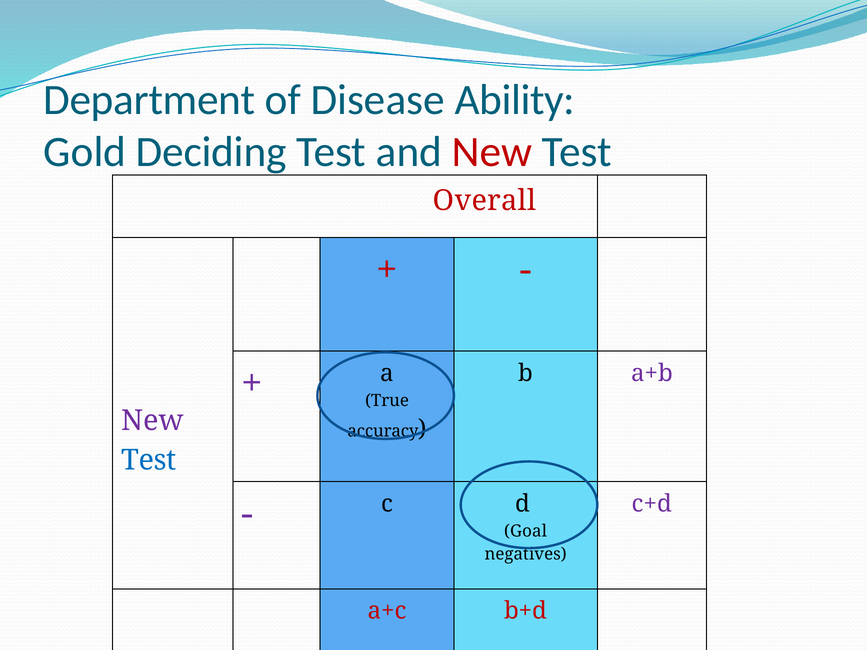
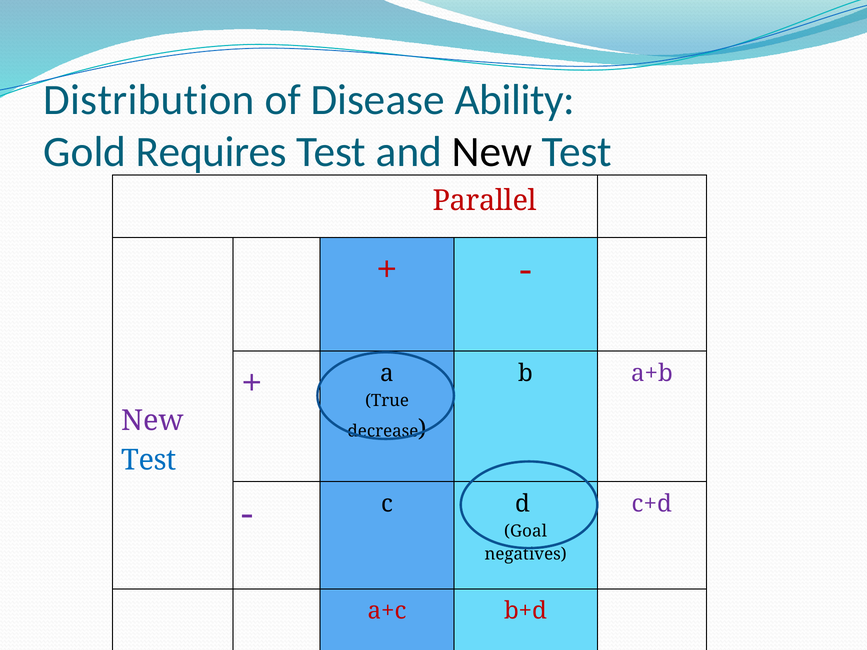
Department: Department -> Distribution (149, 100)
Deciding: Deciding -> Requires (211, 152)
New colour: red -> black (492, 152)
Overall: Overall -> Parallel (485, 201)
accuracy: accuracy -> decrease (383, 432)
